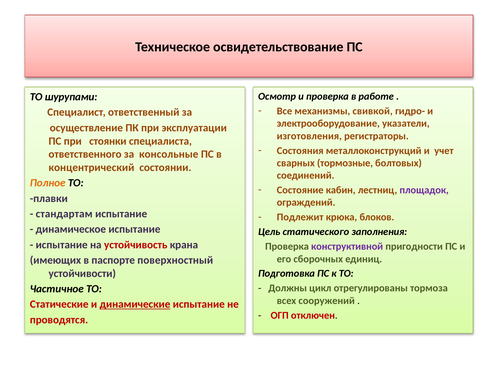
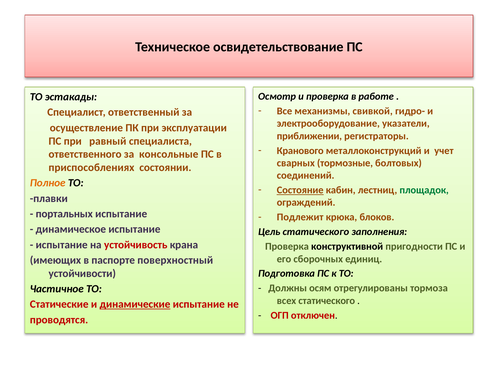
шурупами: шурупами -> эстакады (71, 97)
изготовления: изготовления -> приближении (309, 136)
стоянки: стоянки -> равный (108, 141)
Состояния: Состояния -> Кранового (300, 151)
концентрический: концентрический -> приспособлениях (91, 168)
Состояние underline: none -> present (300, 190)
площадок colour: purple -> green (424, 190)
стандартам: стандартам -> портальных (64, 214)
конструктивной colour: purple -> black (347, 247)
цикл: цикл -> осям (320, 289)
всех сооружений: сооружений -> статического (327, 301)
